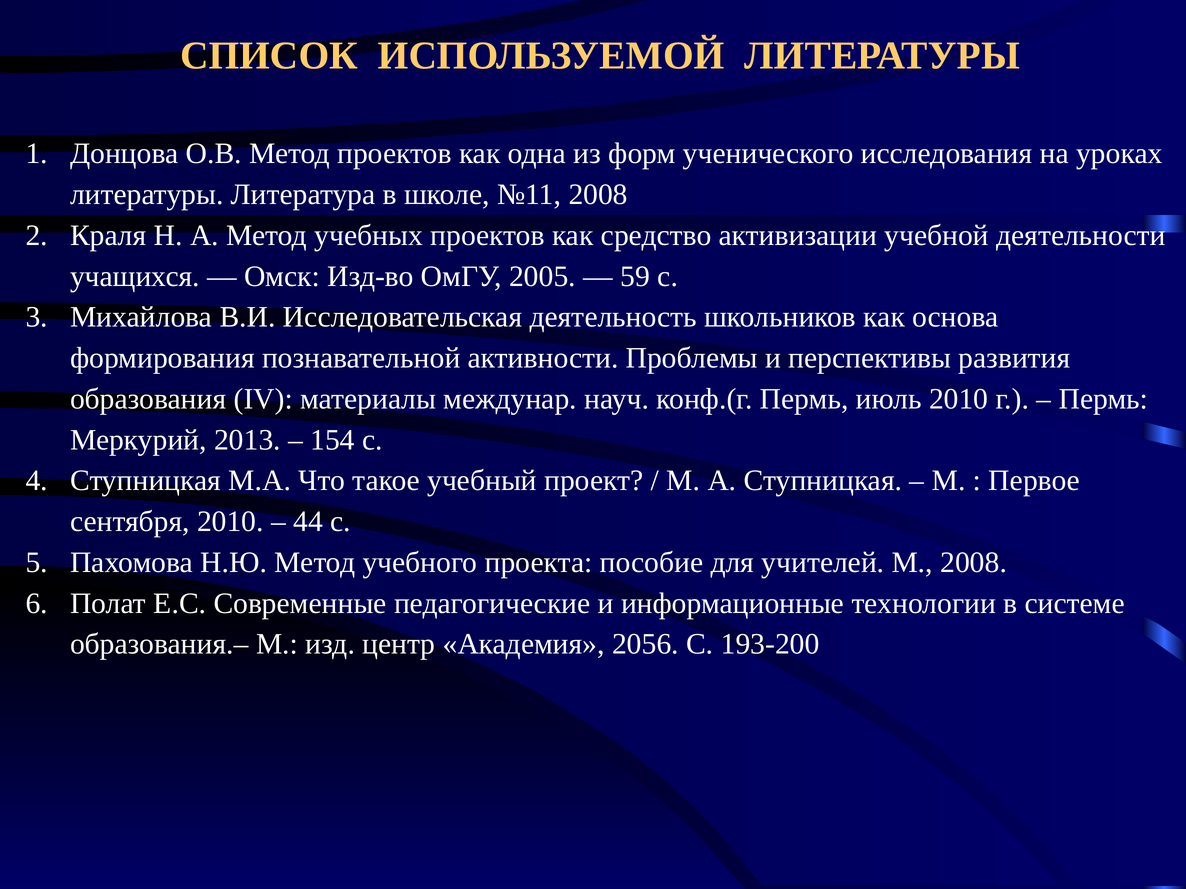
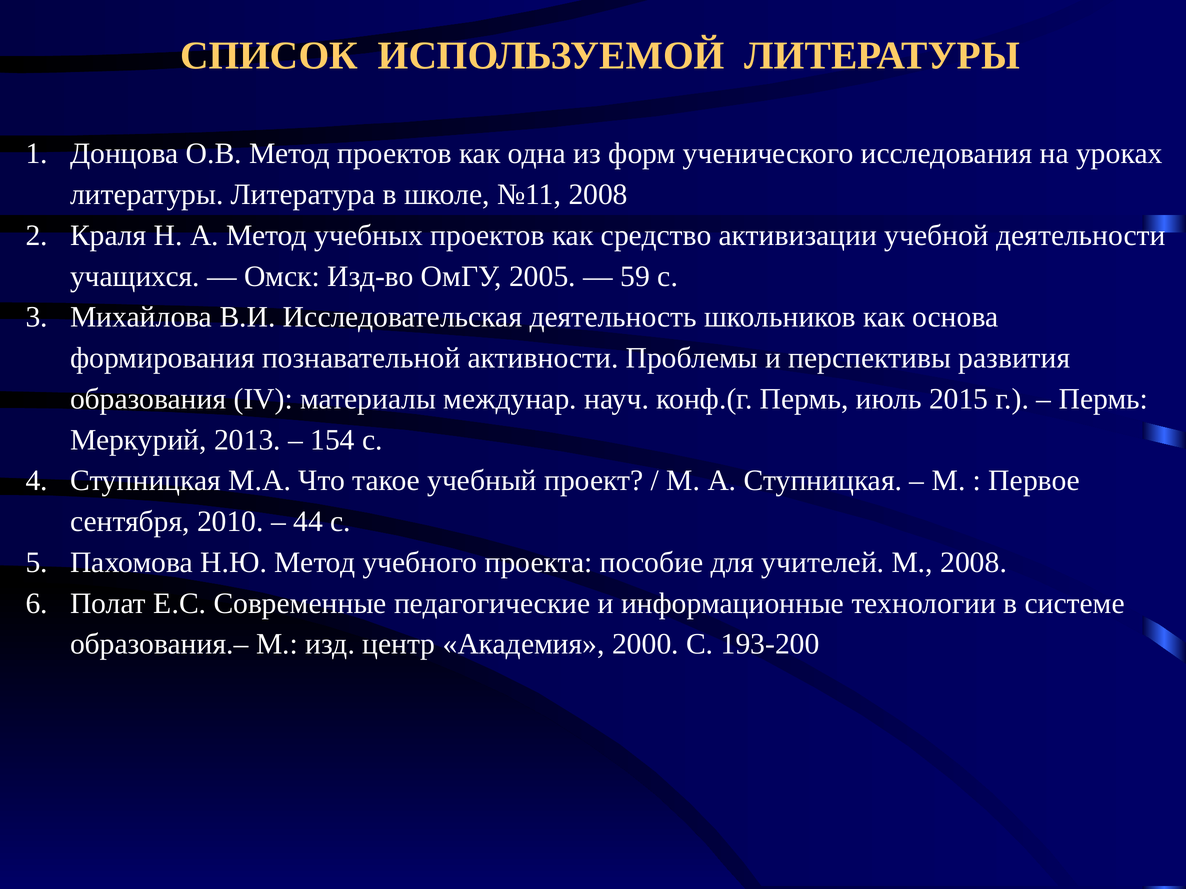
июль 2010: 2010 -> 2015 (959, 399)
2056: 2056 -> 2000 (645, 645)
